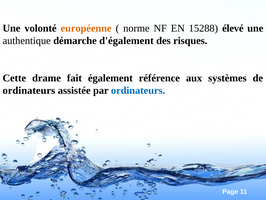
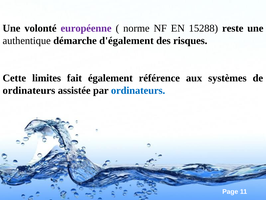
européenne colour: orange -> purple (86, 28)
élevé: élevé -> reste (233, 28)
drame: drame -> limites (47, 78)
